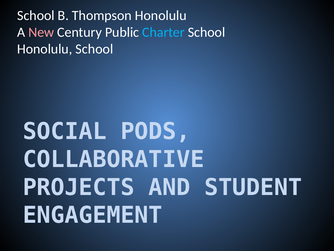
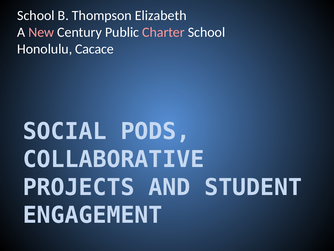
Thompson Honolulu: Honolulu -> Elizabeth (161, 15)
Charter colour: light blue -> pink (163, 32)
Honolulu School: School -> Cacace (94, 49)
